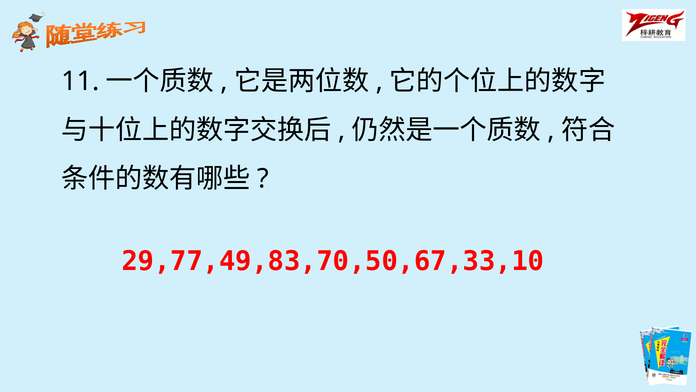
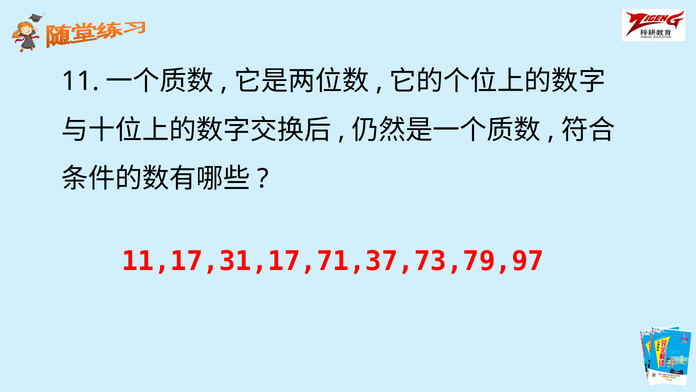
29,77,49,83,70,50,67,33,10: 29,77,49,83,70,50,67,33,10 -> 11,17,31,17,71,37,73,79,97 (333, 261)
